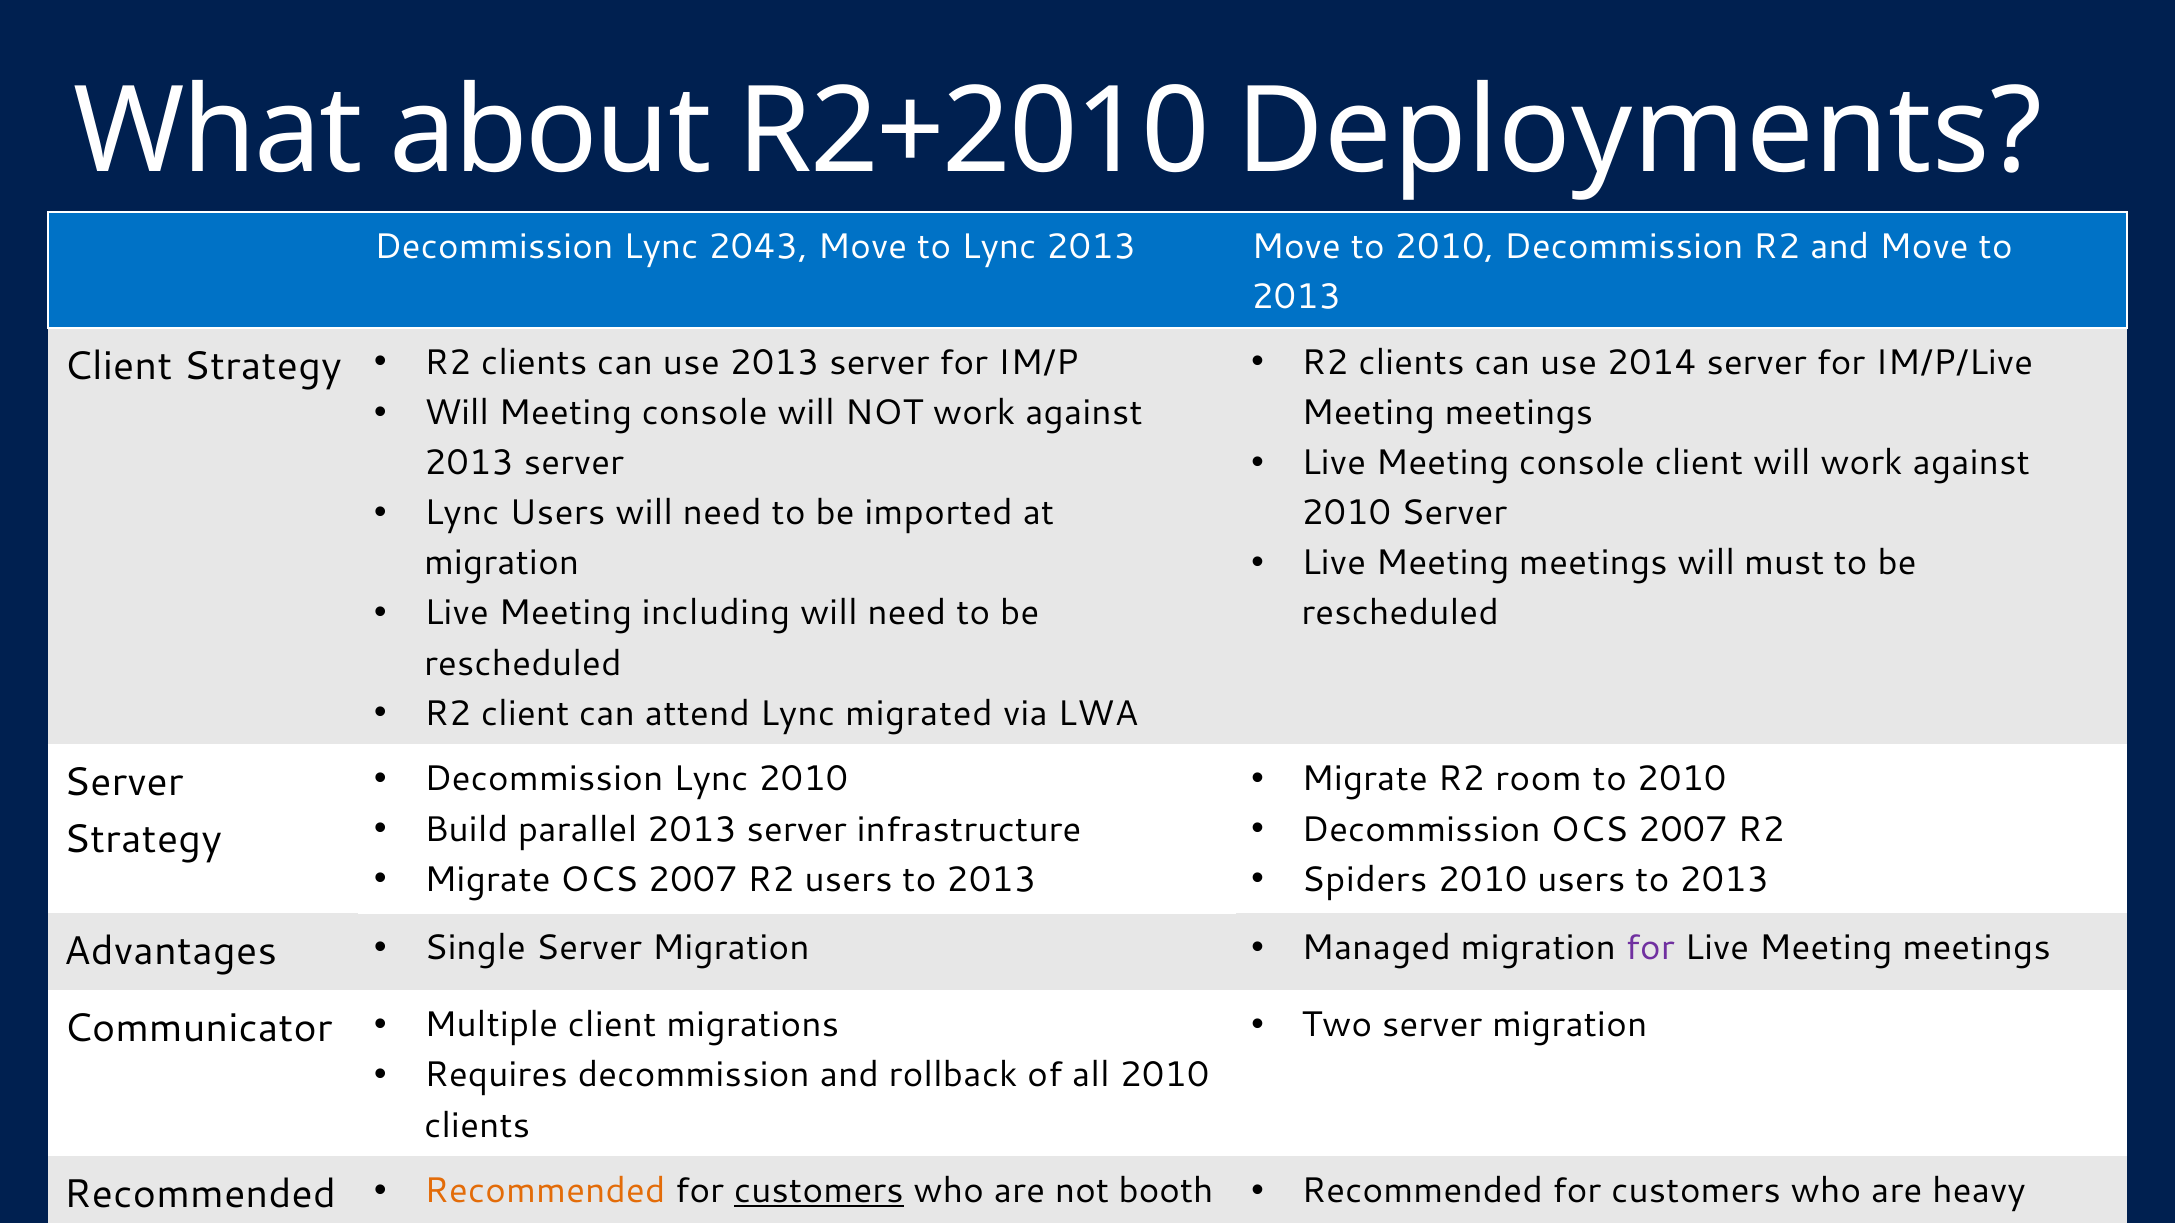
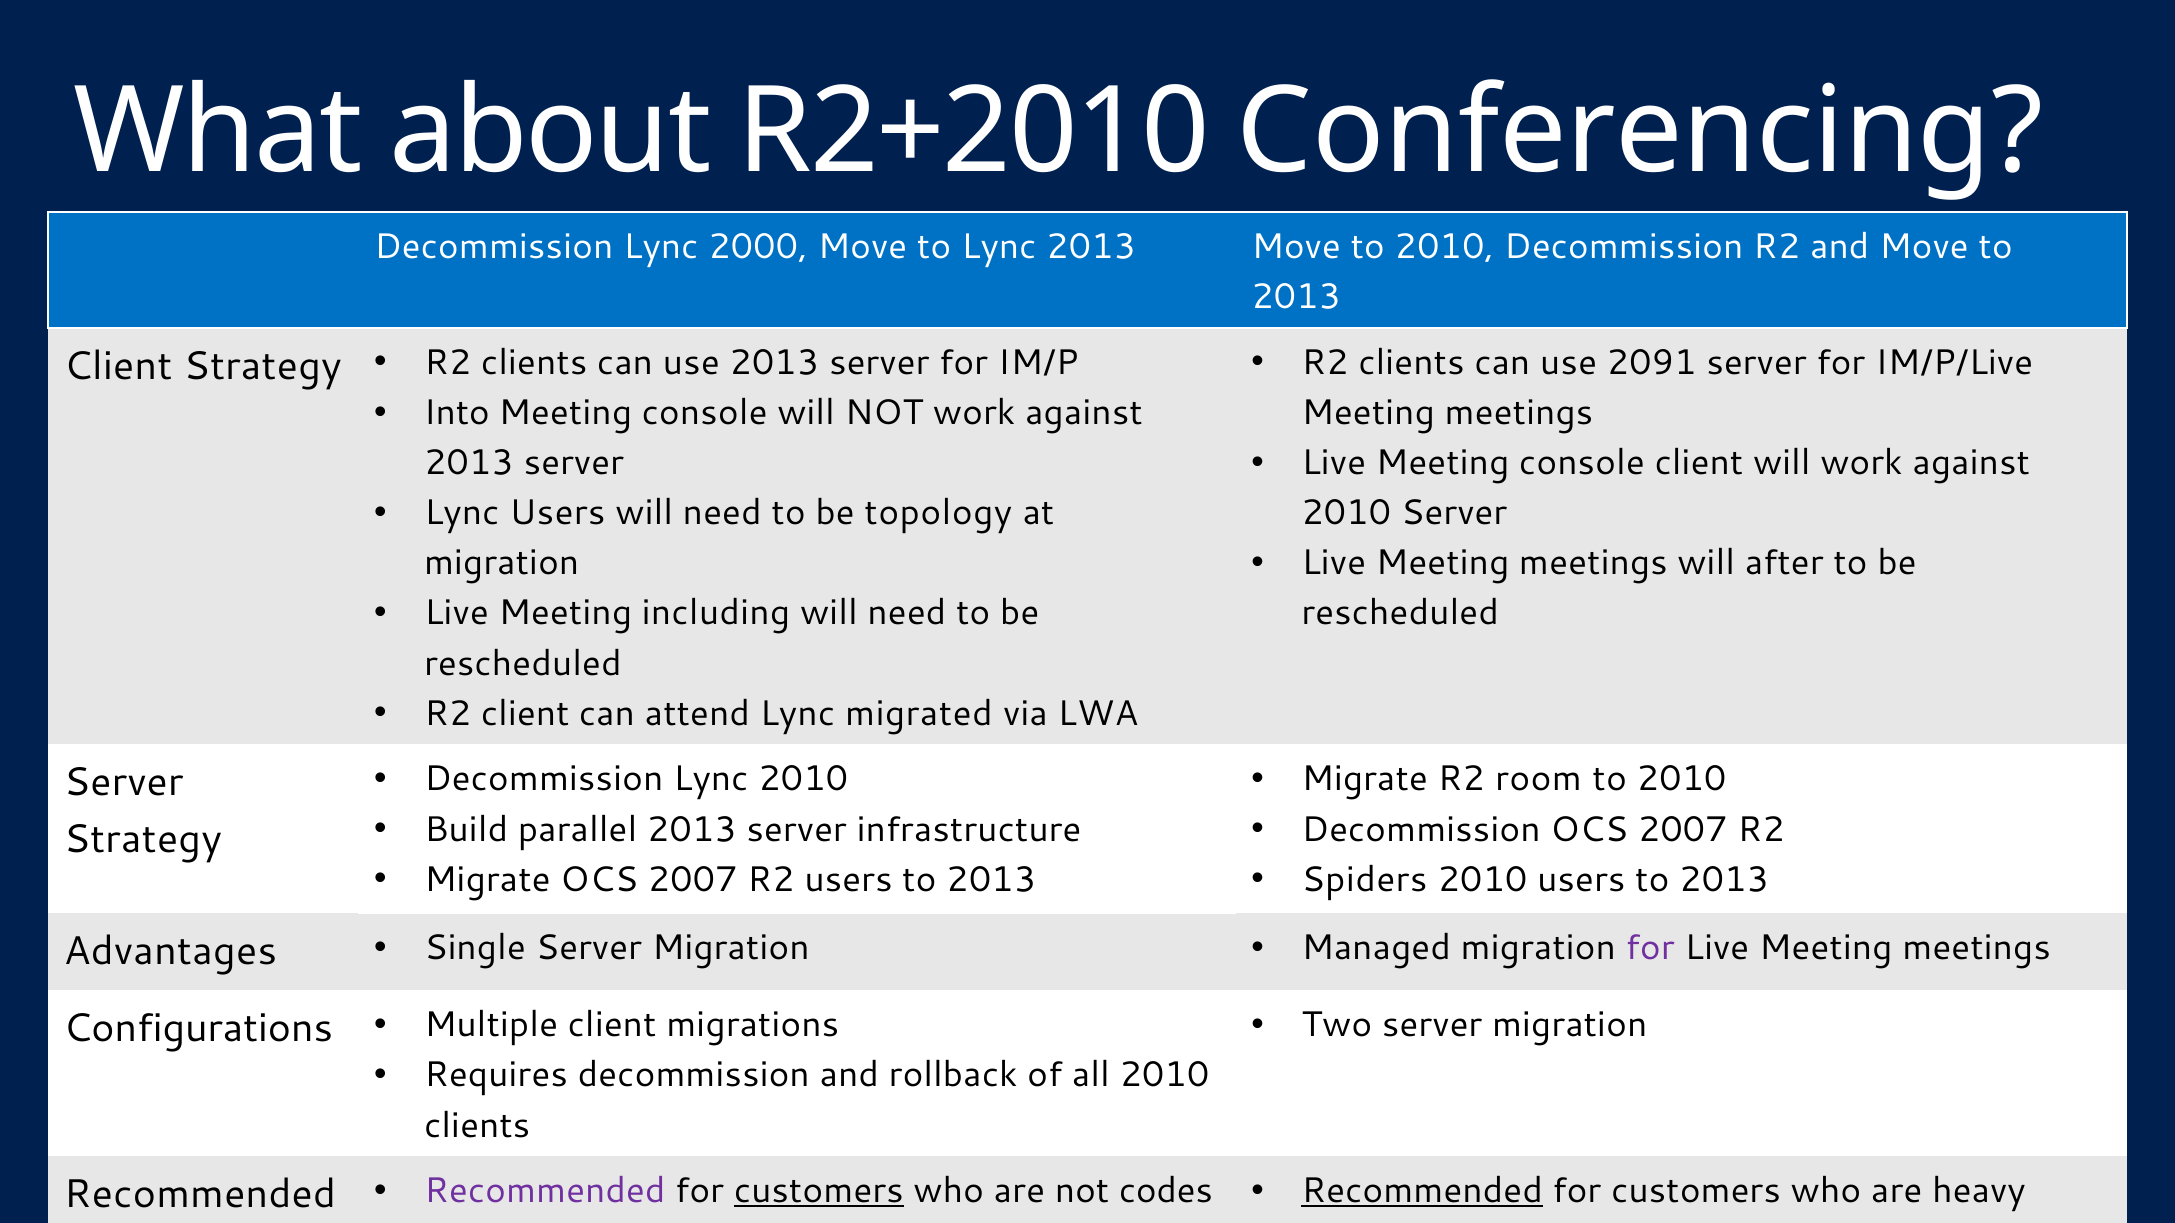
R2+2010 Deployments: Deployments -> Conferencing (1640, 132)
2043: 2043 -> 2000 (758, 247)
2014: 2014 -> 2091 (1652, 363)
Will: Will -> Into (457, 413)
imported: imported -> topology (938, 513)
must: must -> after (1784, 563)
Communicator: Communicator -> Configurations (198, 1029)
Recommended colour: orange -> purple (545, 1191)
booth: booth -> codes (1166, 1191)
Recommended underline: none -> present (1422, 1191)
